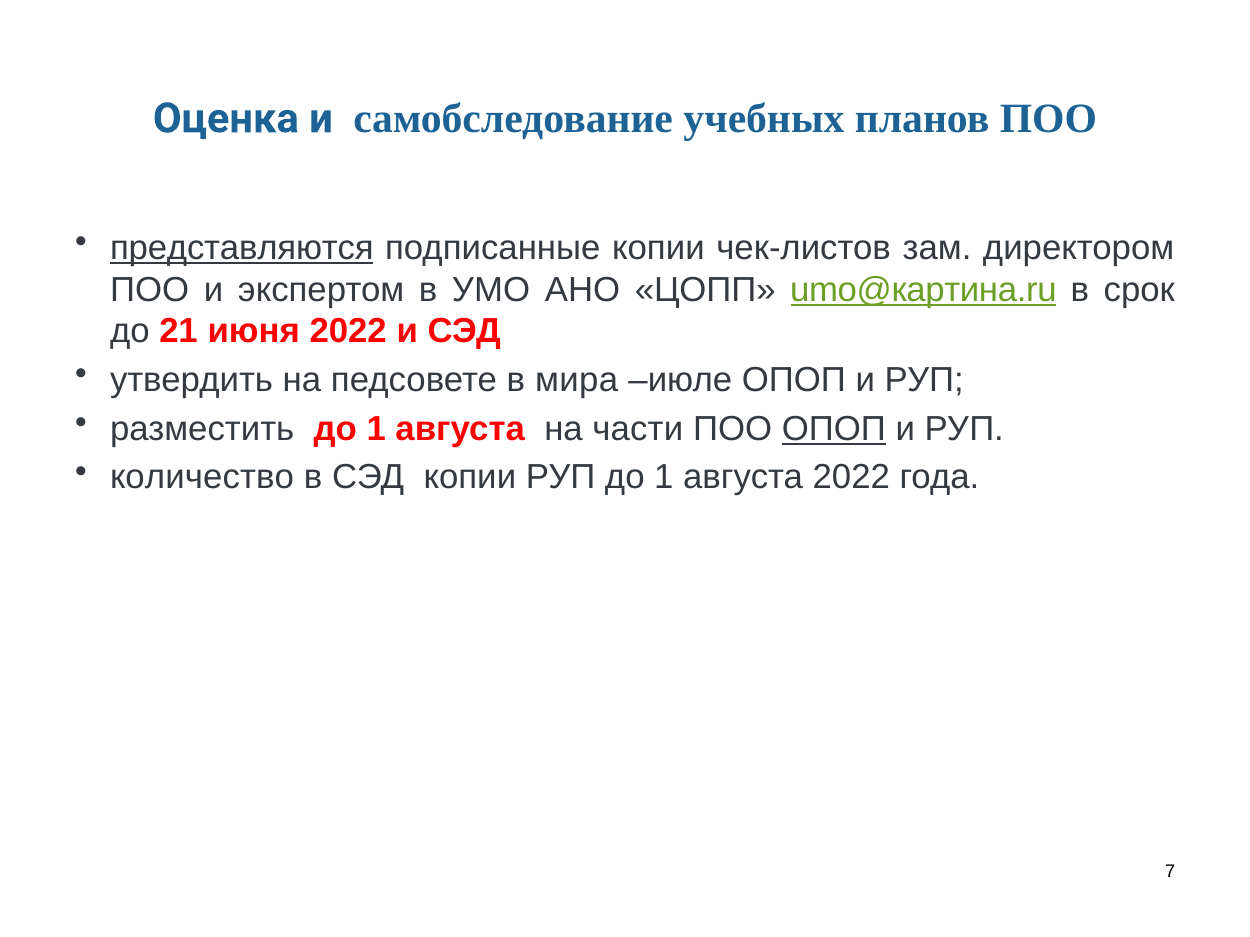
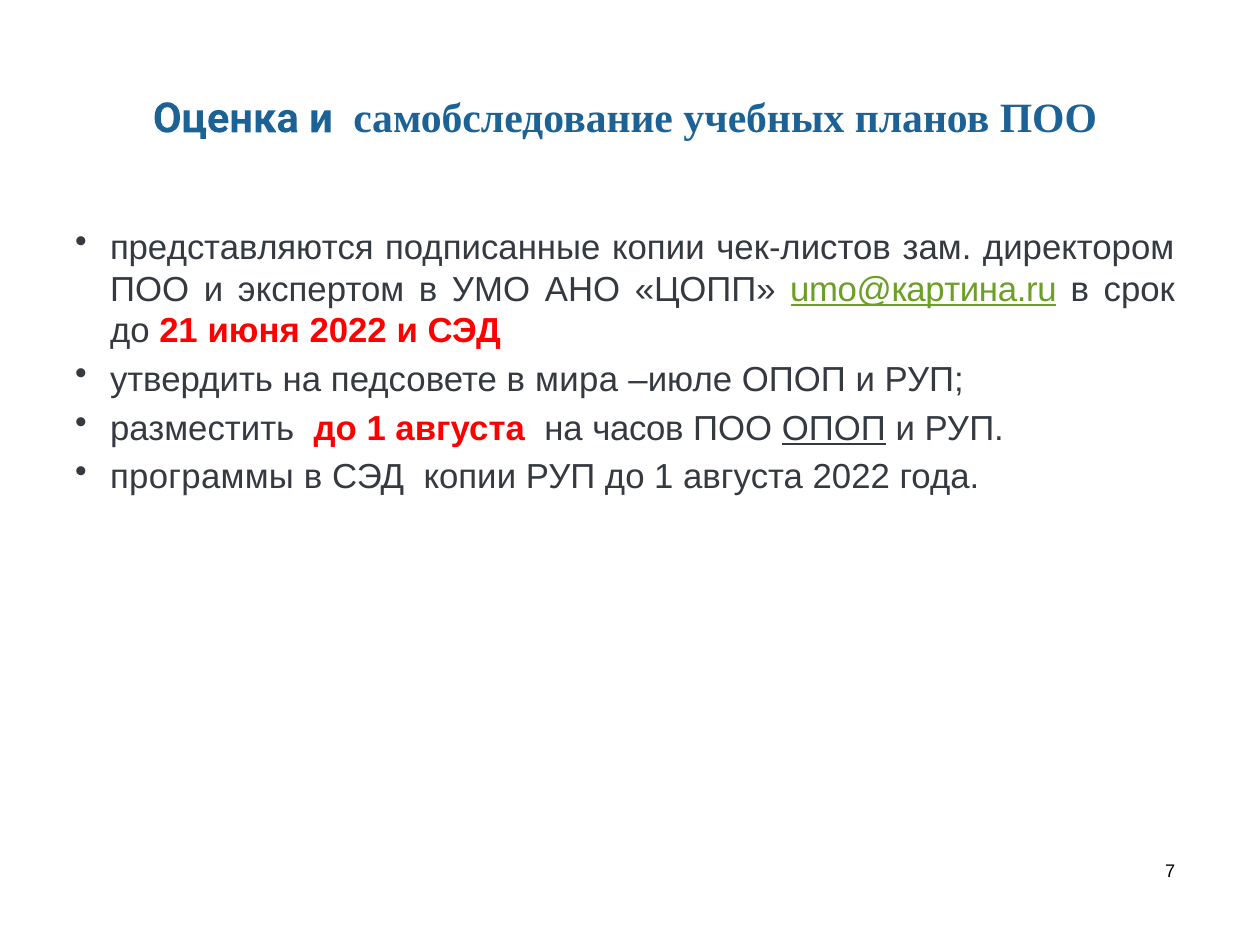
представляются underline: present -> none (242, 248)
части: части -> часов (638, 429)
количество: количество -> программы (202, 478)
